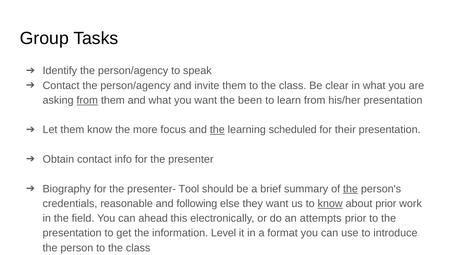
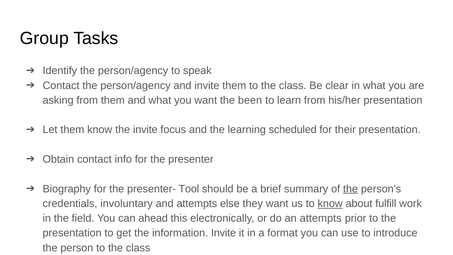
from underline: present -> none (87, 100)
the more: more -> invite (145, 130)
the underline: present -> none (217, 130)
reasonable: reasonable -> involuntary (127, 203)
and following: following -> attempts (197, 203)
about prior: prior -> fulfill (386, 203)
information Level: Level -> Invite (224, 233)
